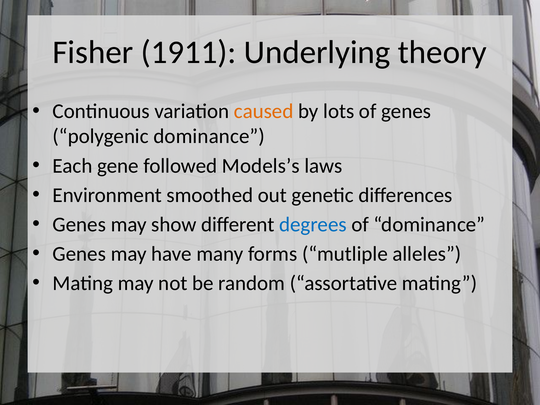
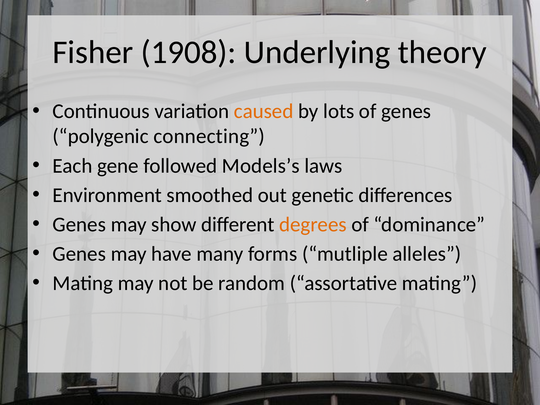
1911: 1911 -> 1908 (189, 52)
polygenic dominance: dominance -> connecting (209, 136)
degrees colour: blue -> orange (313, 224)
